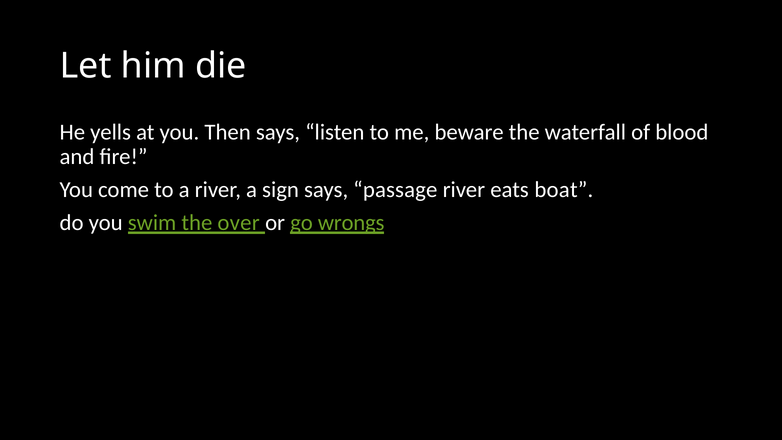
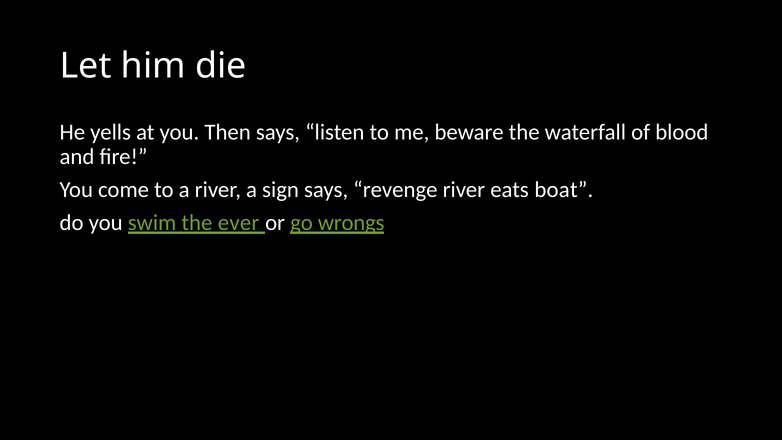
passage: passage -> revenge (395, 190)
over: over -> ever (239, 223)
